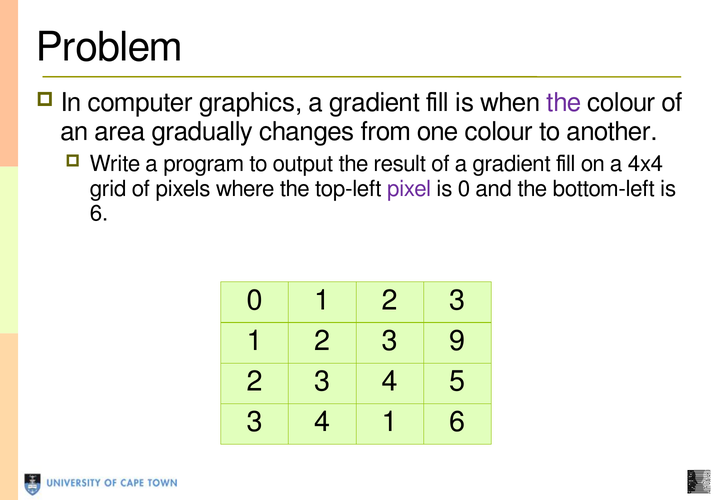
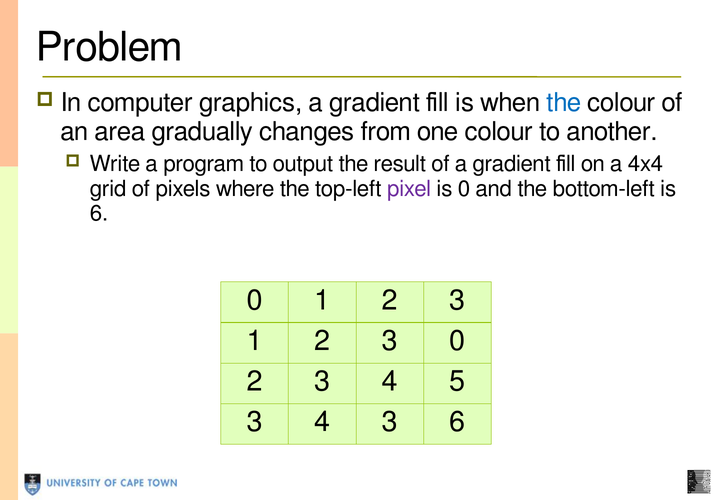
the colour: purple -> blue (564, 103)
3 9: 9 -> 0 (457, 341)
4 1: 1 -> 3 (390, 422)
